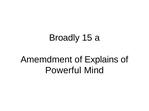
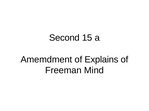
Broadly: Broadly -> Second (64, 38)
Powerful: Powerful -> Freeman (63, 71)
